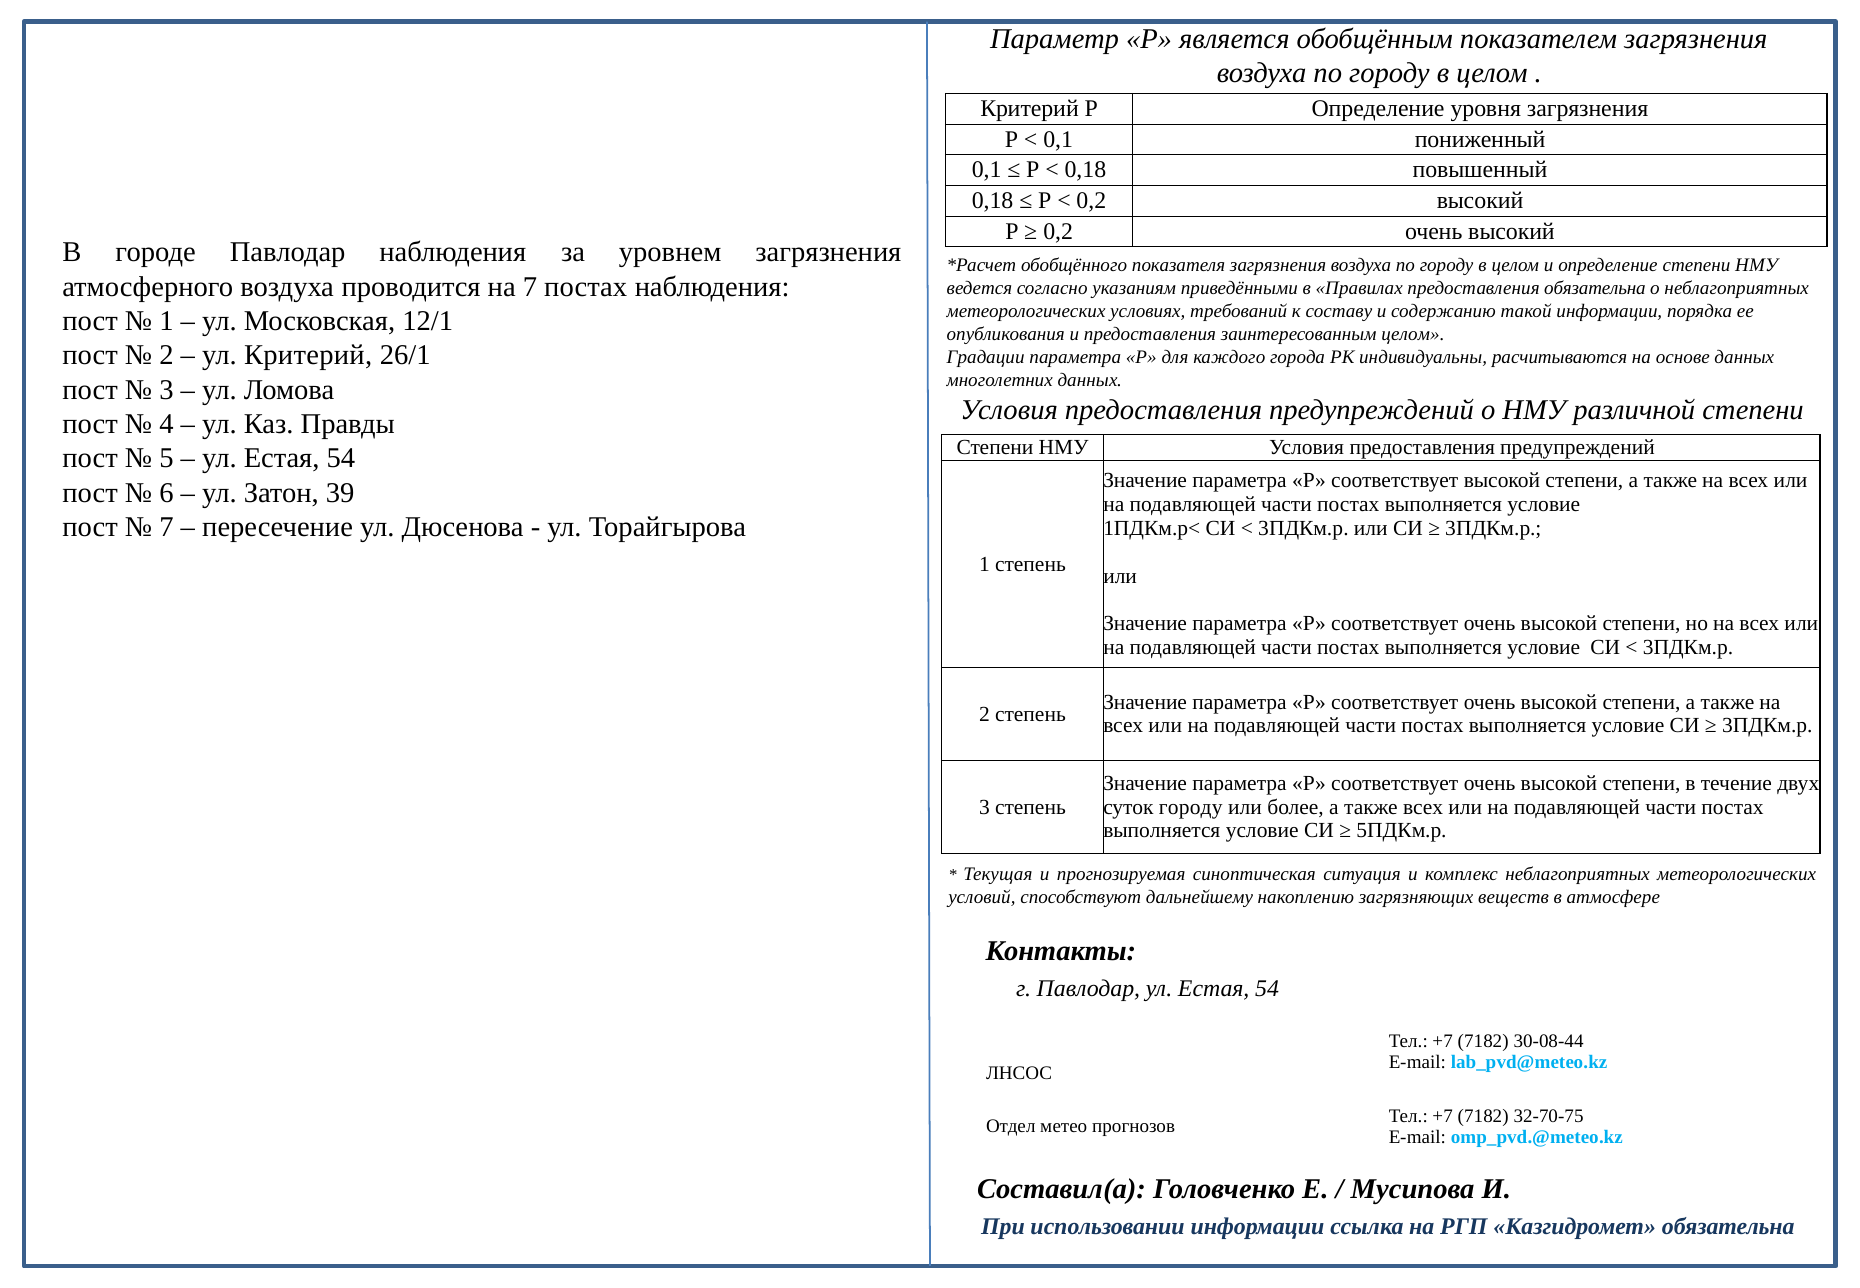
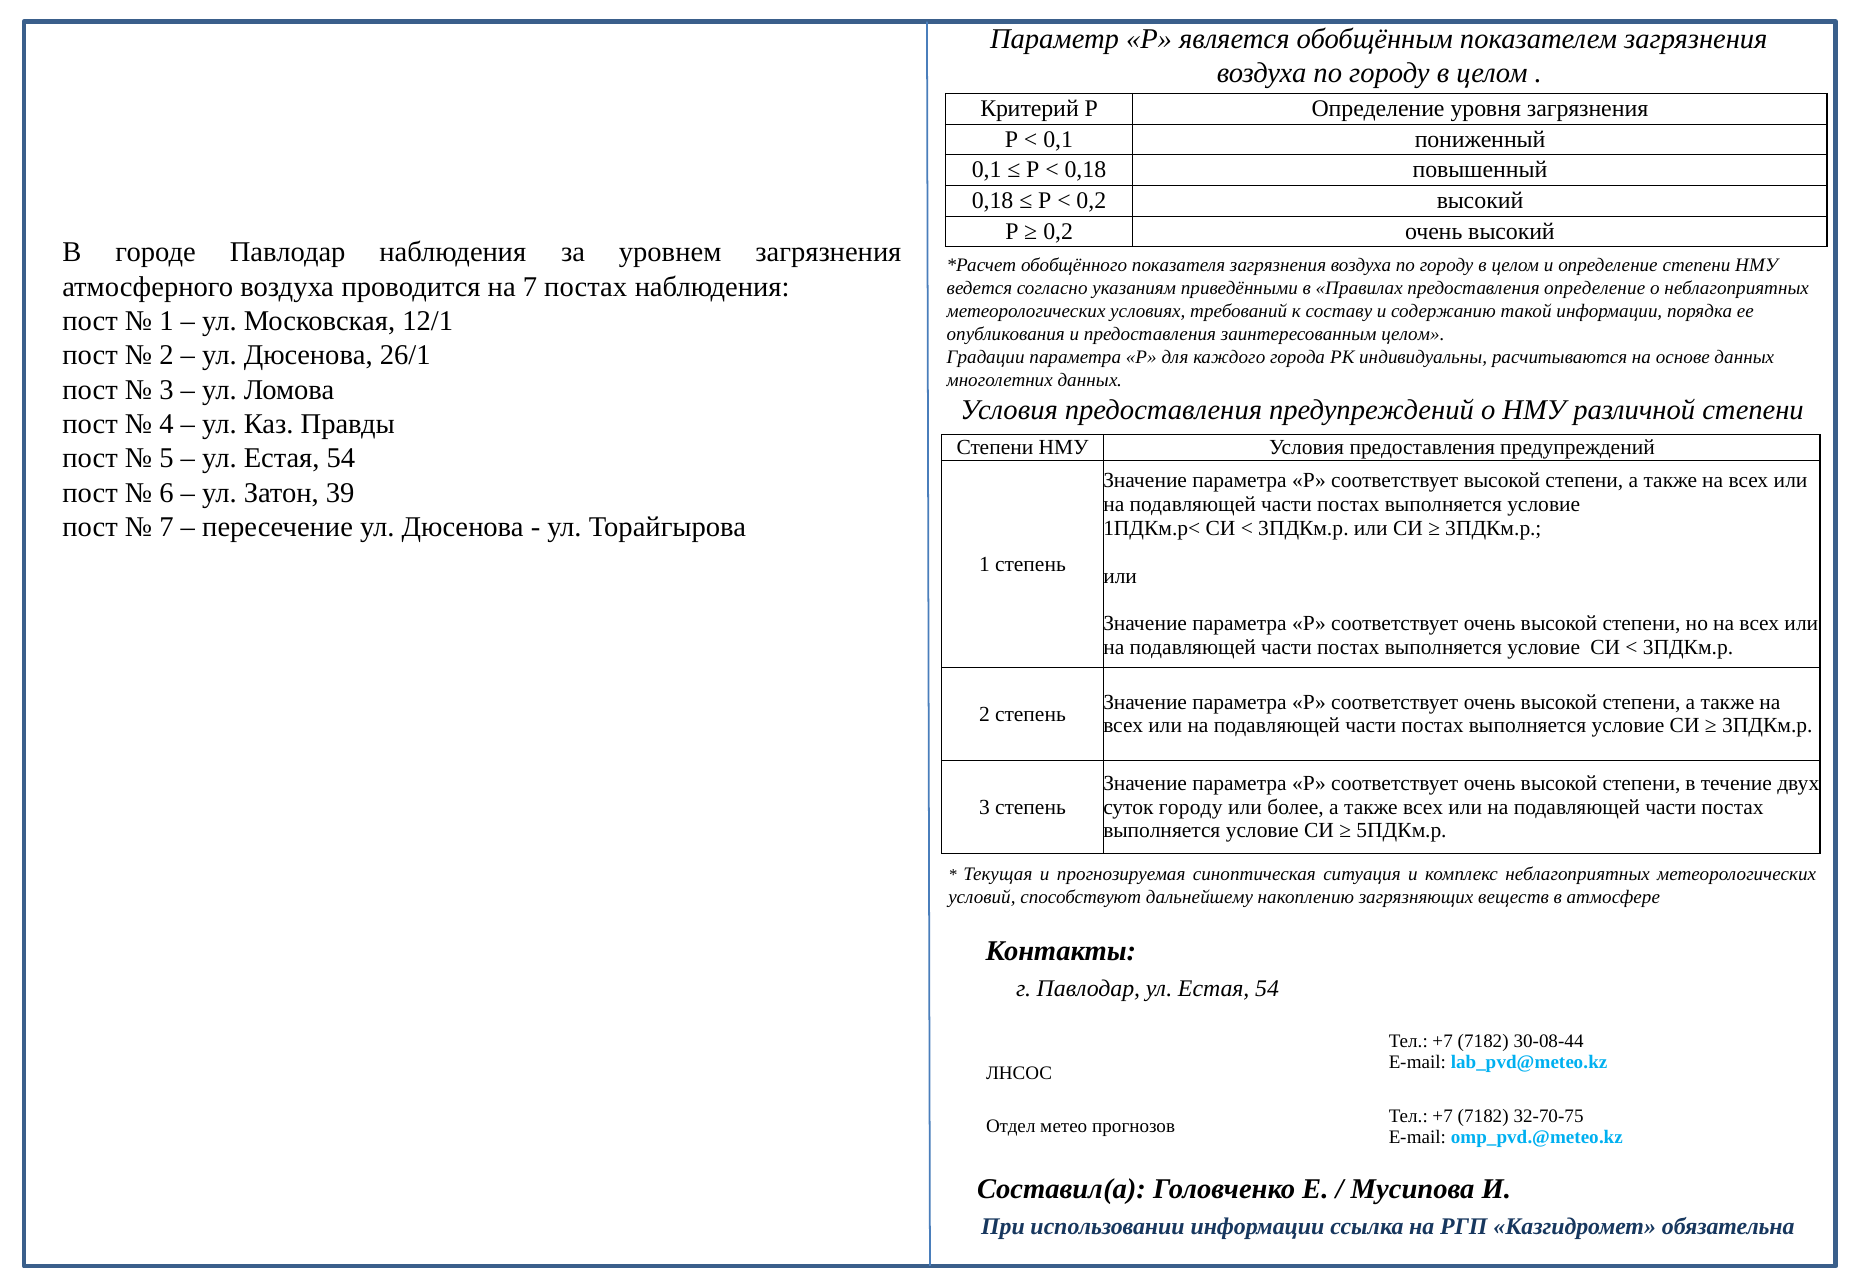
предоставления обязательна: обязательна -> определение (1595, 288)
Критерий: Критерий -> Дюсенова (308, 355)
